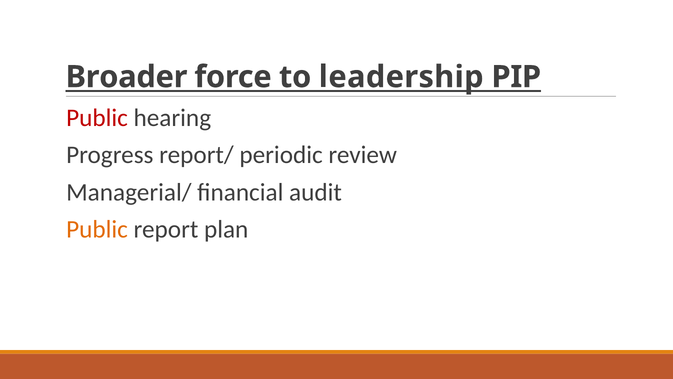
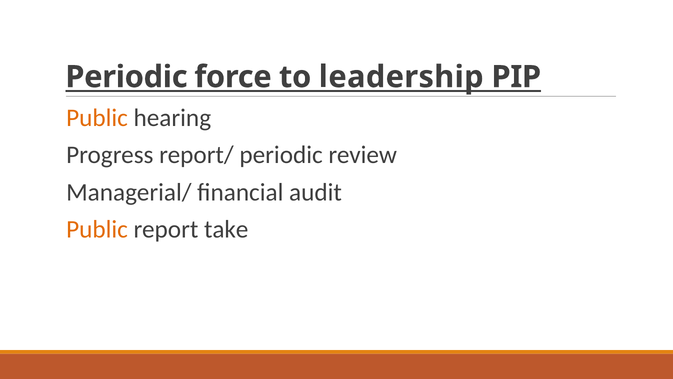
Broader: Broader -> Periodic (126, 77)
Public colour: red -> orange (97, 118)
plan: plan -> take (226, 229)
